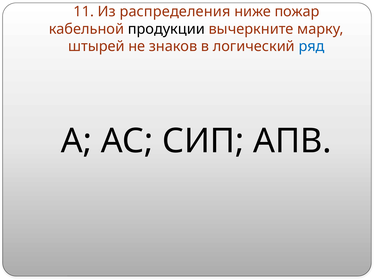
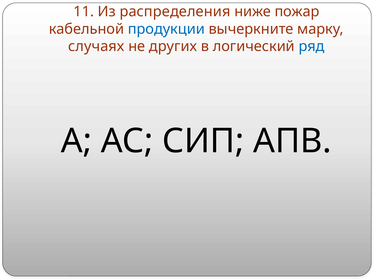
продукции colour: black -> blue (166, 29)
штырей: штырей -> случаях (96, 47)
знаков: знаков -> других (173, 47)
